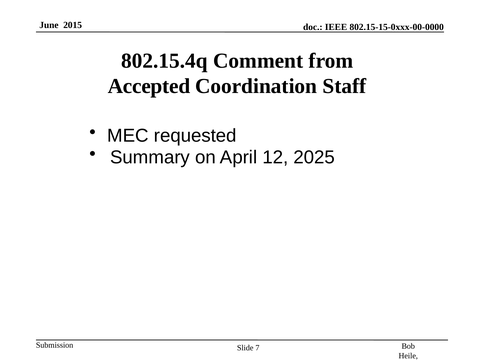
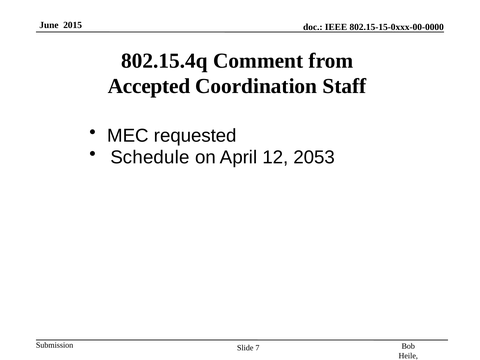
Summary: Summary -> Schedule (150, 157)
2025: 2025 -> 2053 (314, 157)
